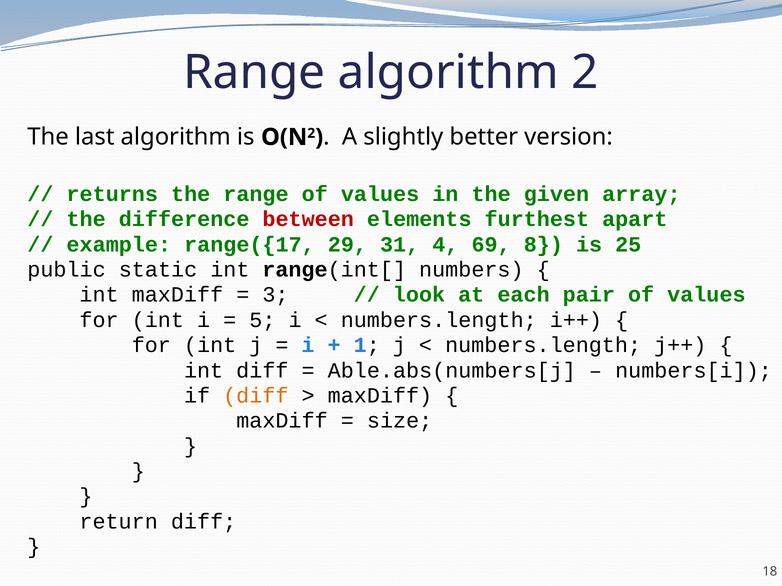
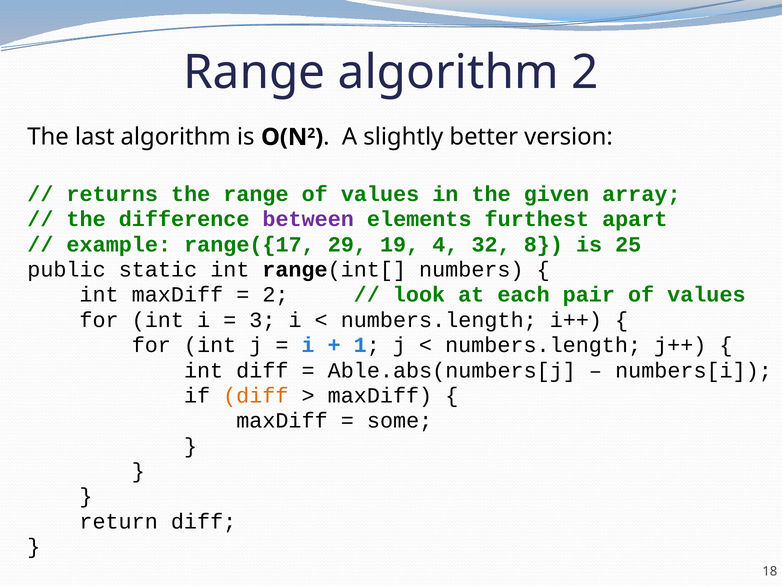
between colour: red -> purple (308, 219)
31: 31 -> 19 (400, 245)
69: 69 -> 32 (491, 245)
3: 3 -> 2 (275, 295)
5: 5 -> 3 (262, 320)
size: size -> some (400, 421)
